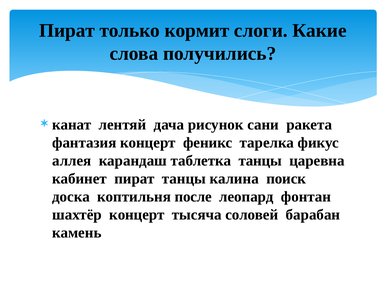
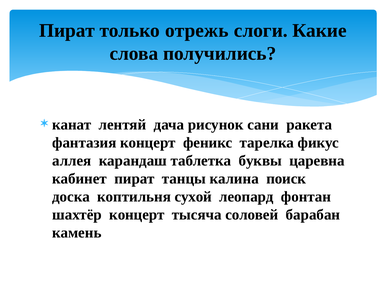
кормит: кормит -> отрежь (197, 30)
таблетка танцы: танцы -> буквы (260, 161)
после: после -> сухой (193, 197)
